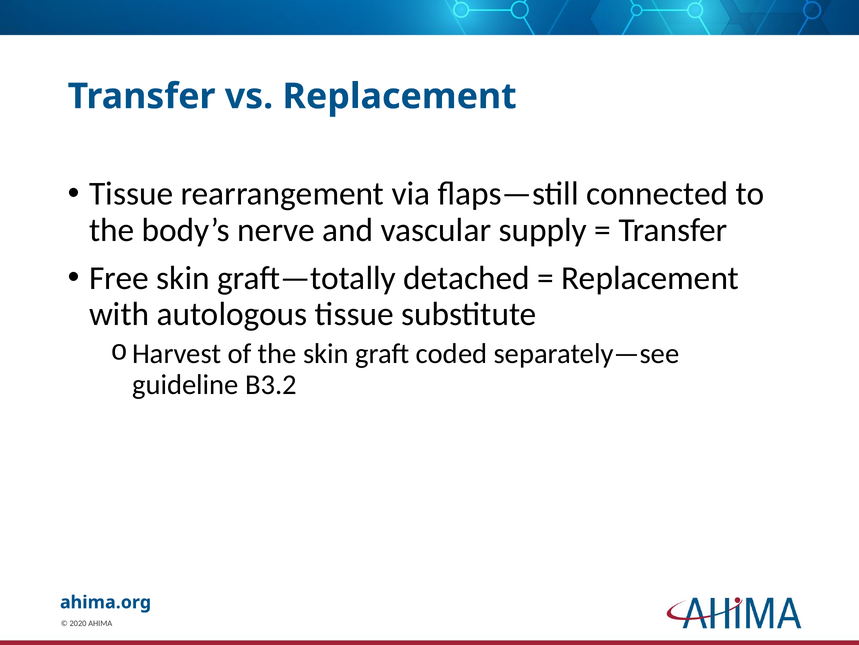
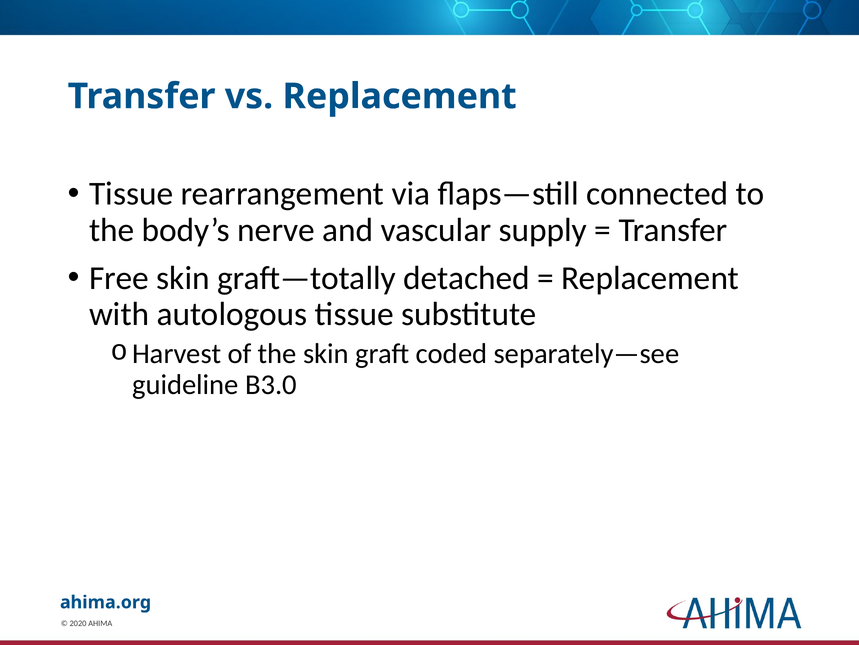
B3.2: B3.2 -> B3.0 (271, 384)
